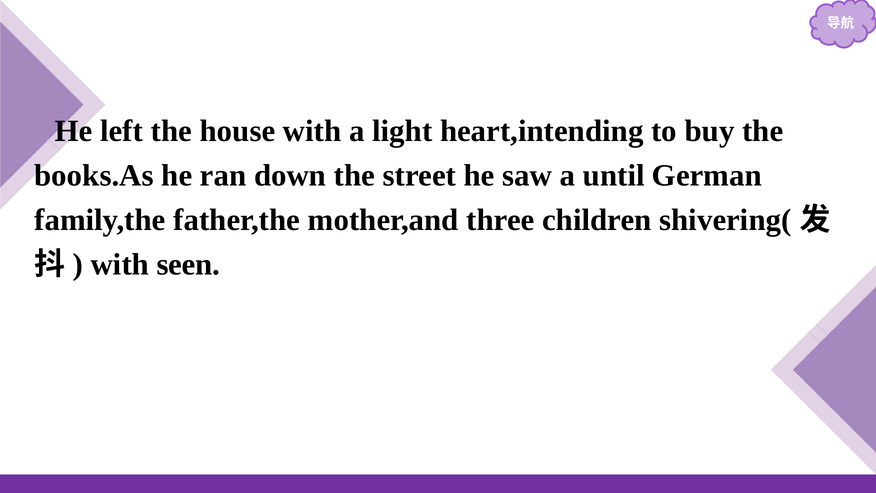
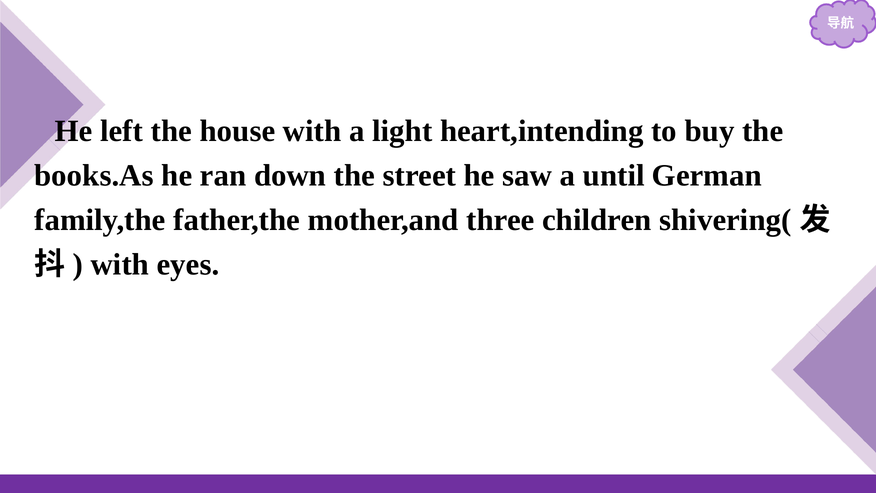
seen: seen -> eyes (188, 264)
